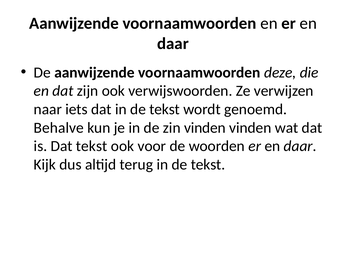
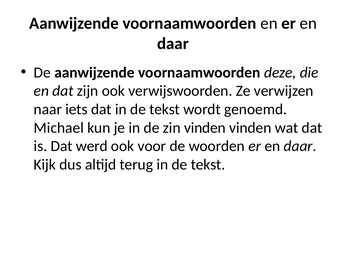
Behalve: Behalve -> Michael (59, 128)
Dat tekst: tekst -> werd (92, 146)
